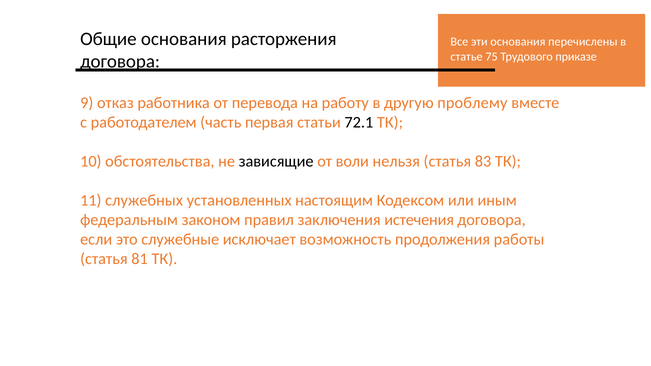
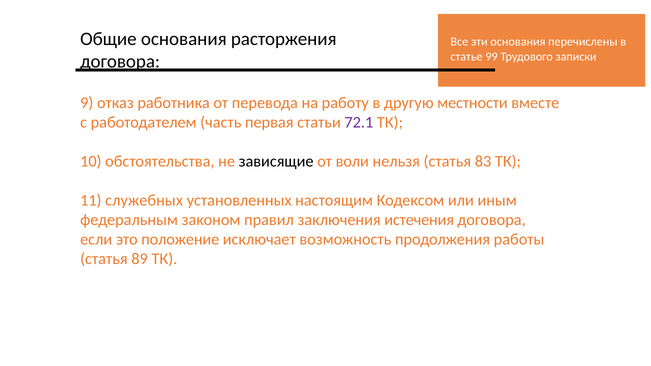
75: 75 -> 99 (492, 57)
приказе: приказе -> записки (576, 57)
проблему: проблему -> местности (472, 103)
72.1 colour: black -> purple (359, 122)
служебные: служебные -> положение (180, 239)
81: 81 -> 89 (140, 259)
